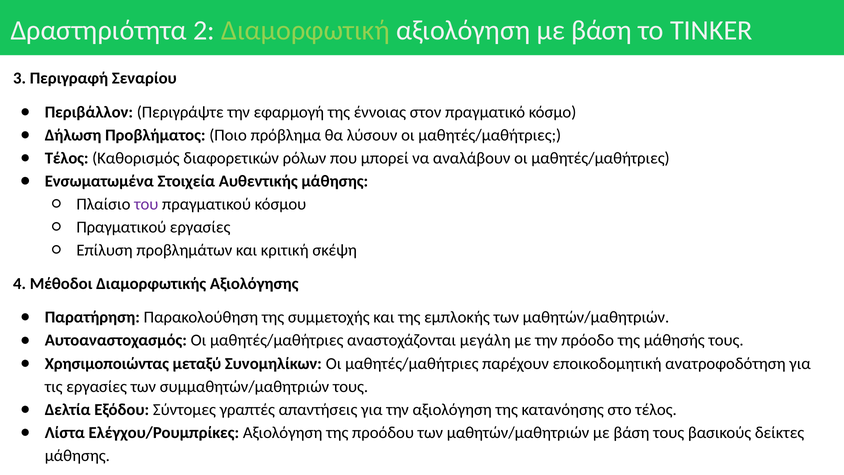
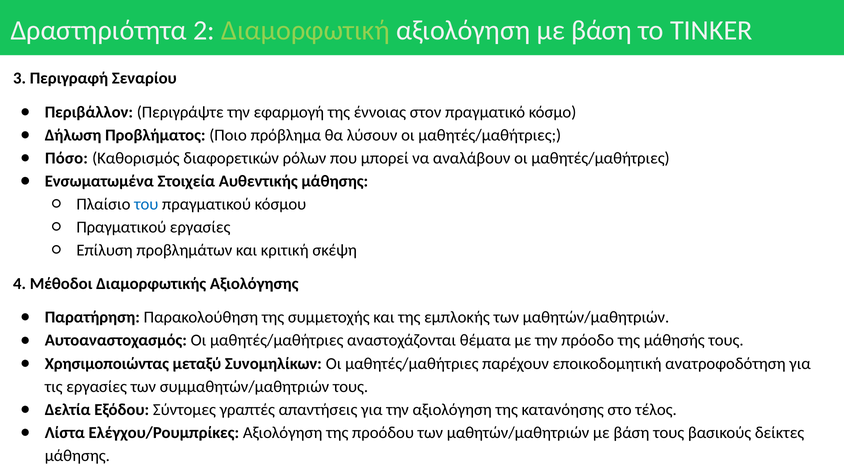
Τέλος: Τέλος -> Πόσο (66, 158)
του colour: purple -> blue (146, 204)
μεγάλη: μεγάλη -> θέματα (485, 340)
